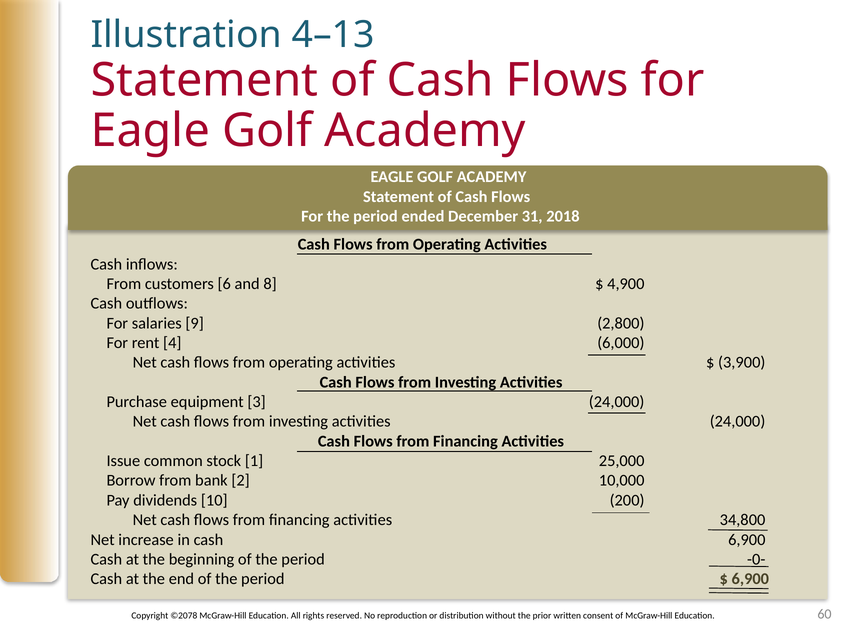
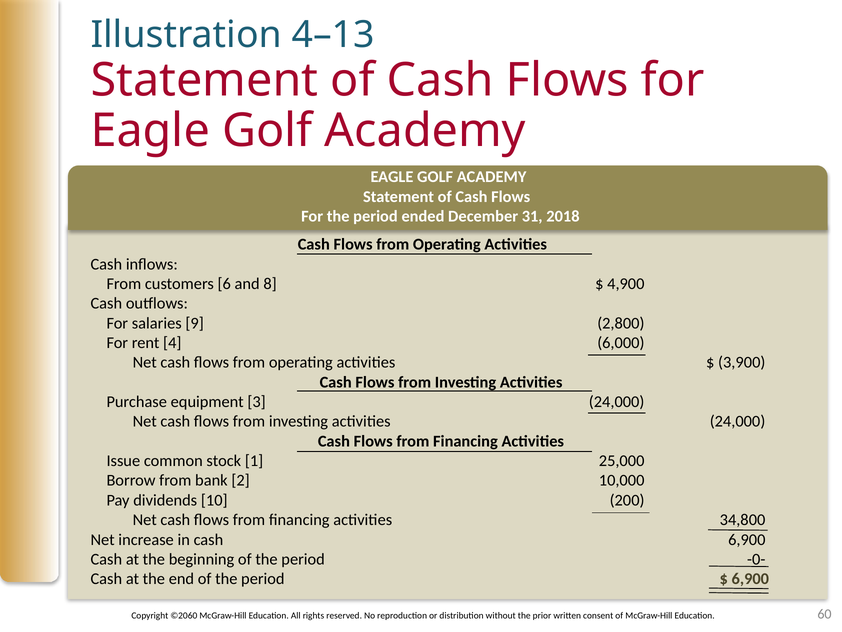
©2078: ©2078 -> ©2060 (184, 615)
